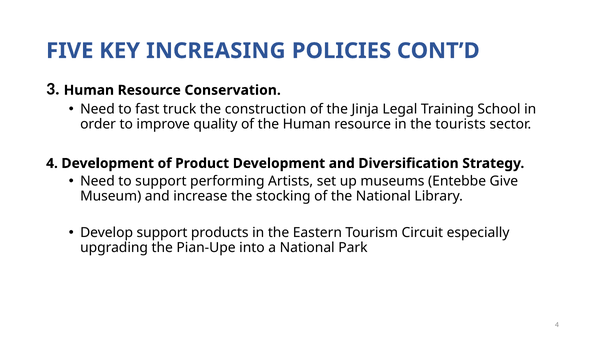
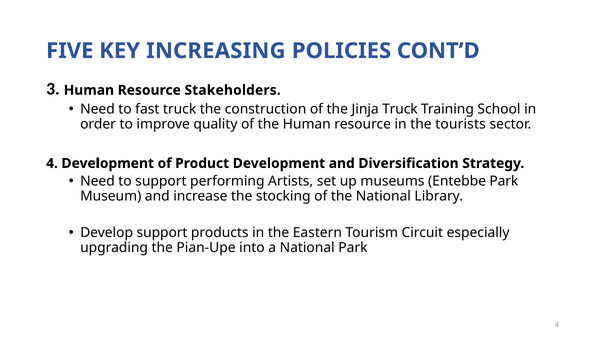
Conservation: Conservation -> Stakeholders (233, 90)
Jinja Legal: Legal -> Truck (400, 109)
Entebbe Give: Give -> Park (504, 182)
